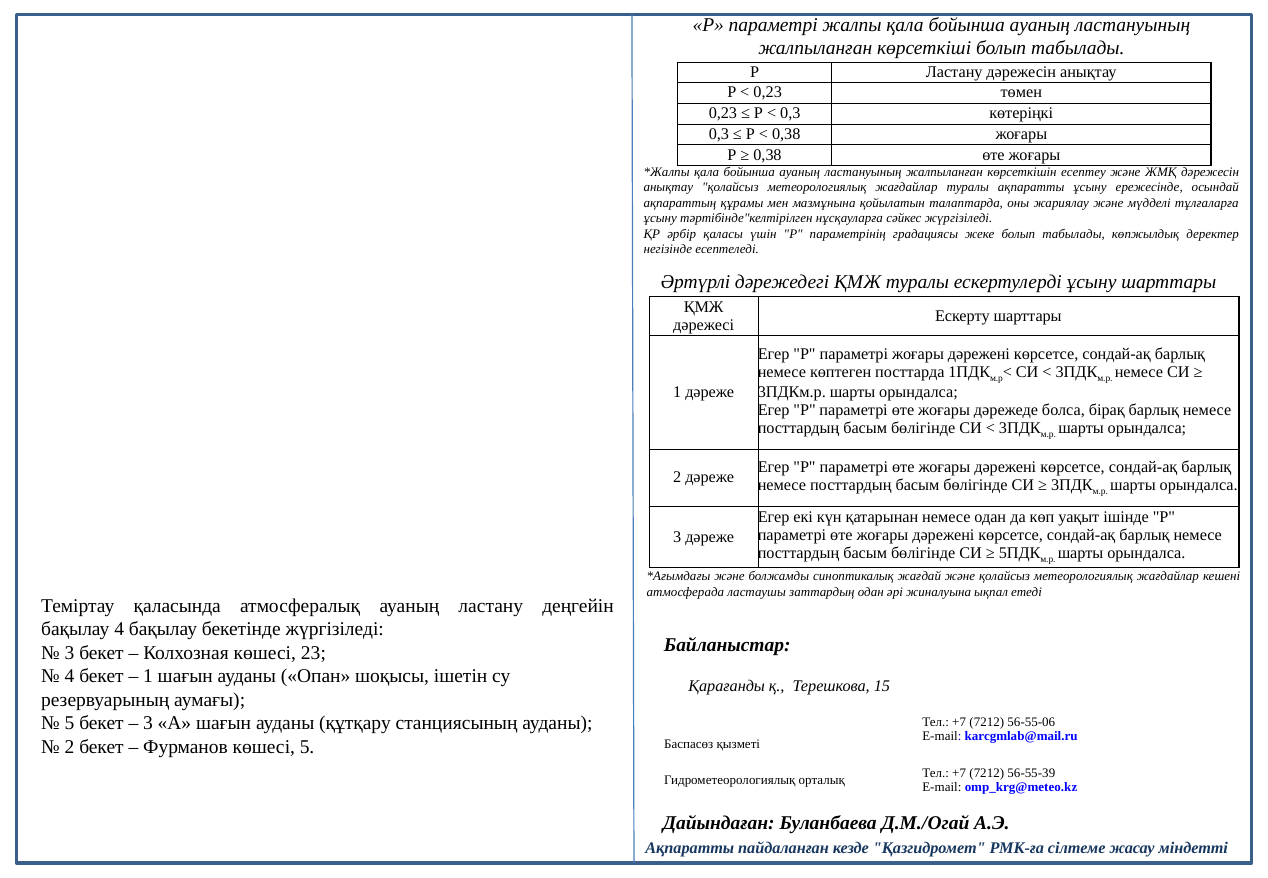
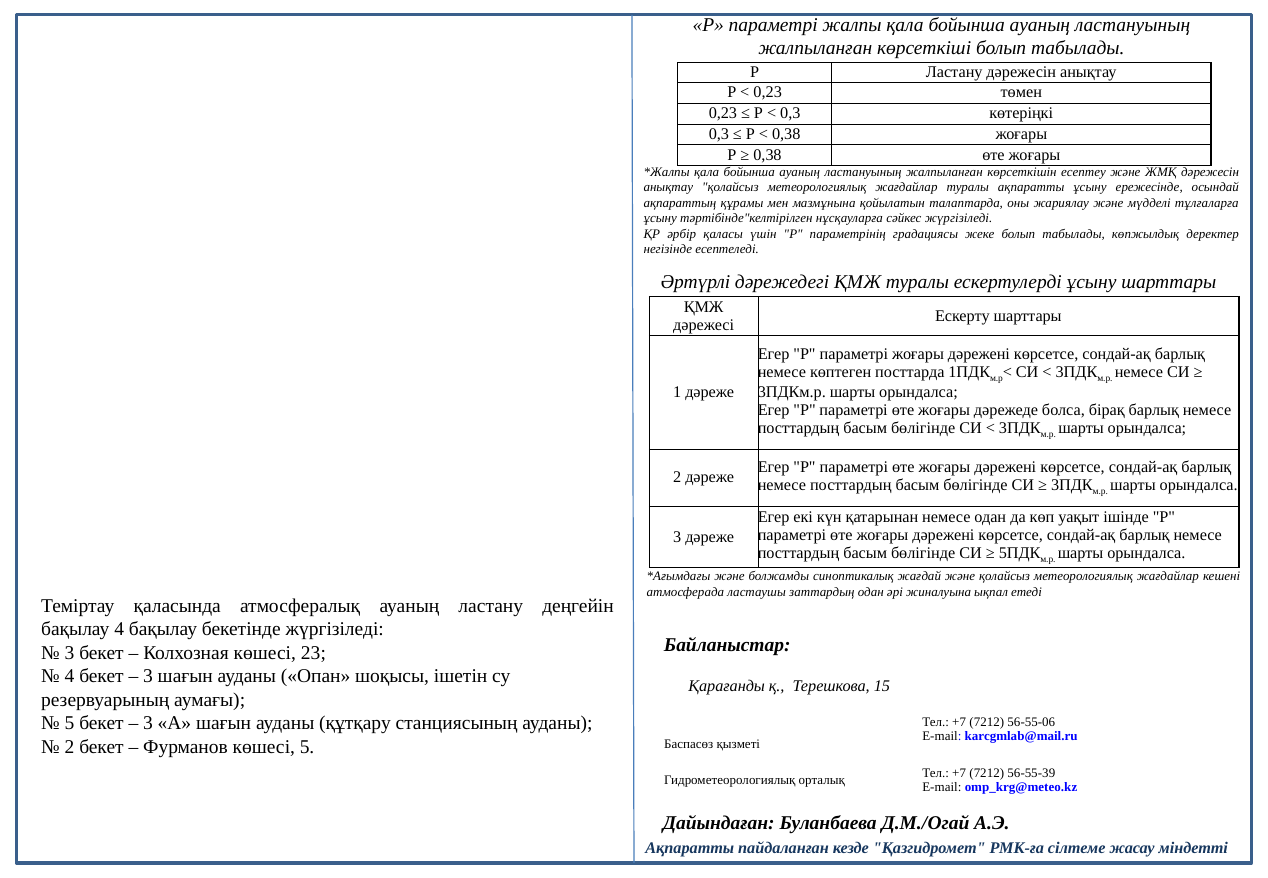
1: 1 -> 3 (148, 676)
